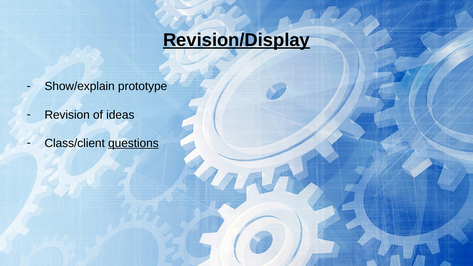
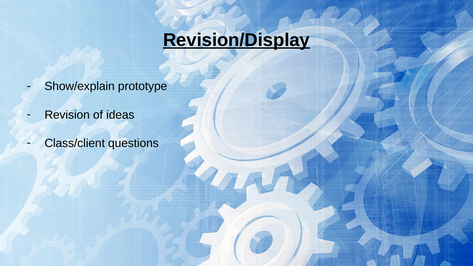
questions underline: present -> none (133, 143)
